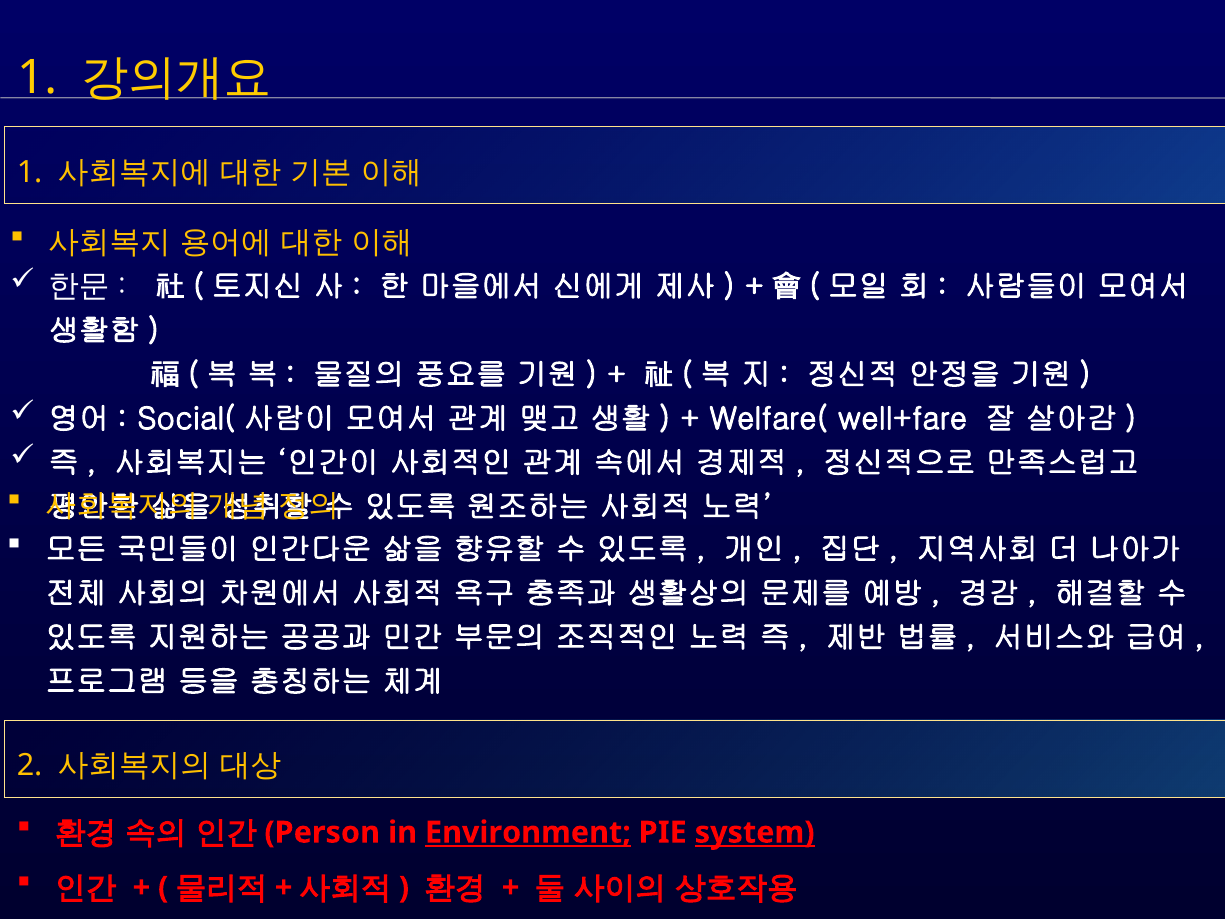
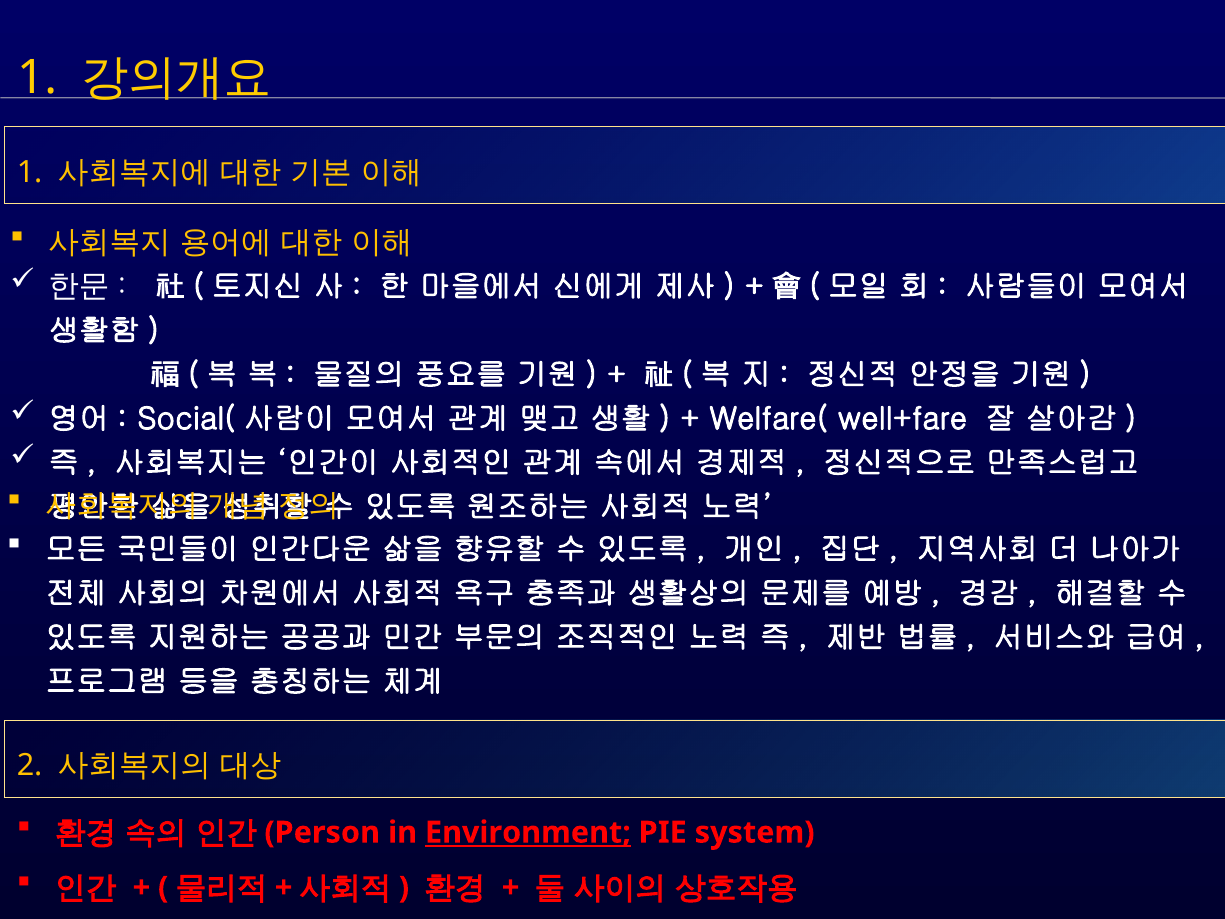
system underline: present -> none (755, 832)
